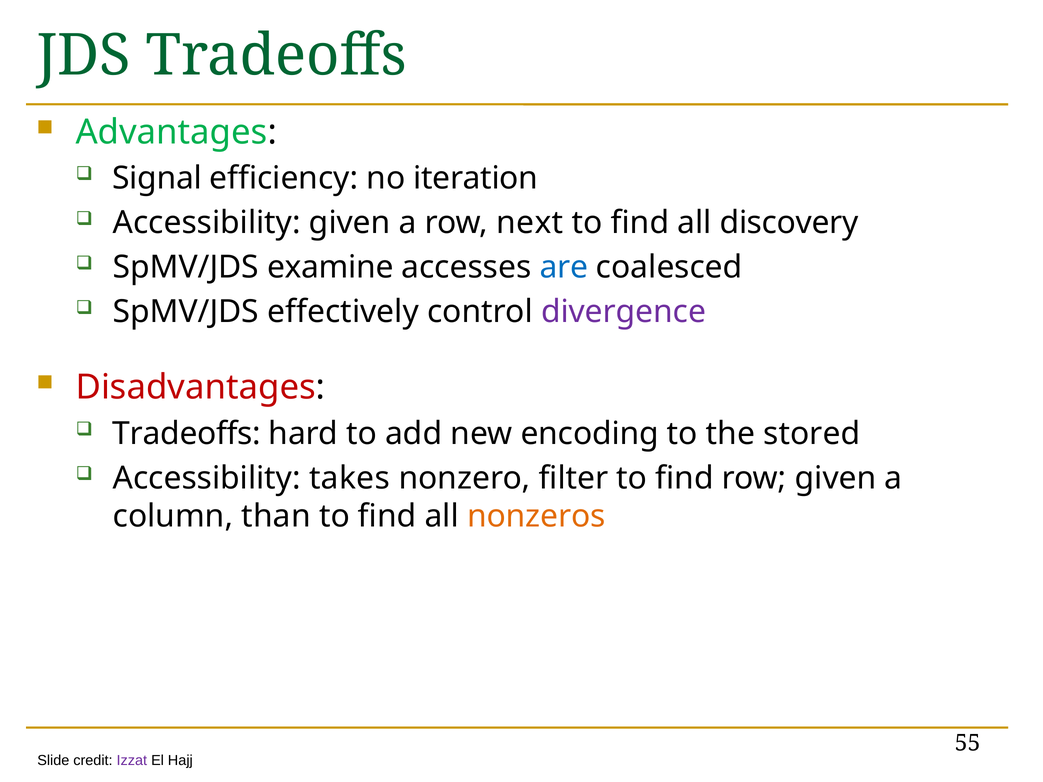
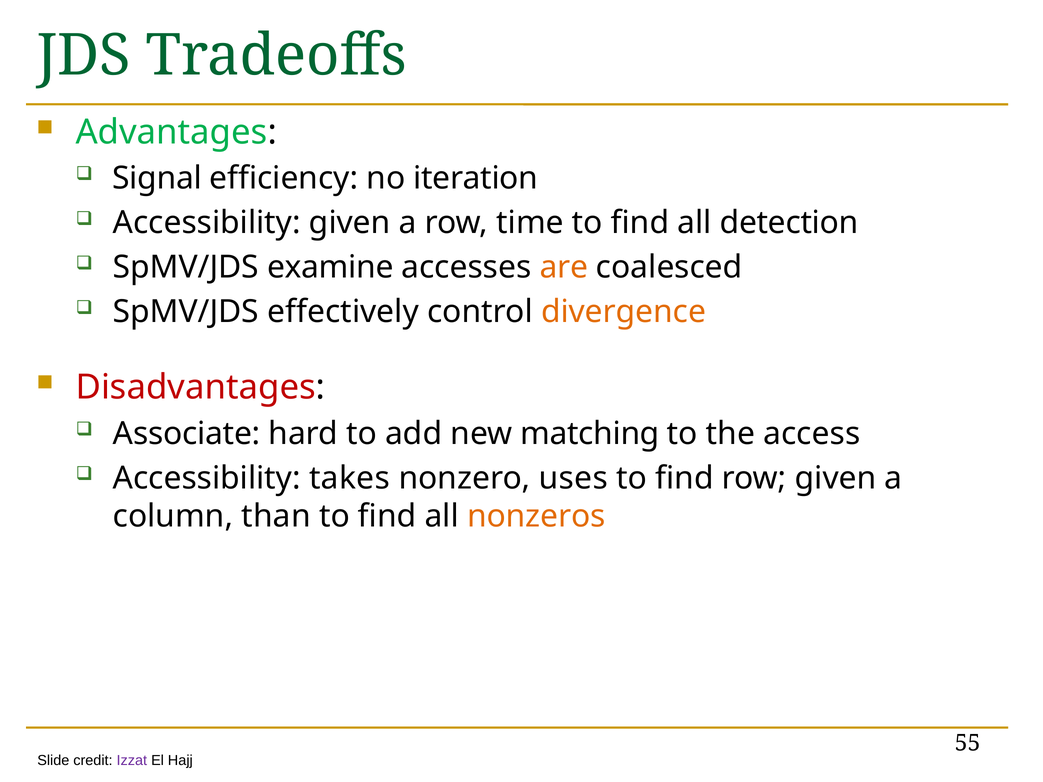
next: next -> time (530, 223)
discovery: discovery -> detection (789, 223)
are colour: blue -> orange (564, 267)
divergence colour: purple -> orange (624, 312)
Tradeoffs: Tradeoffs -> Associate (187, 434)
encoding: encoding -> matching (590, 434)
stored: stored -> access (812, 434)
filter: filter -> uses (573, 478)
